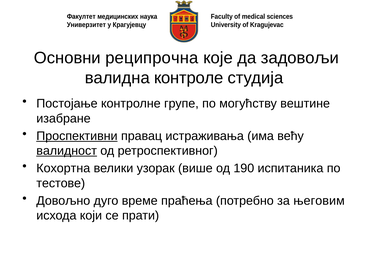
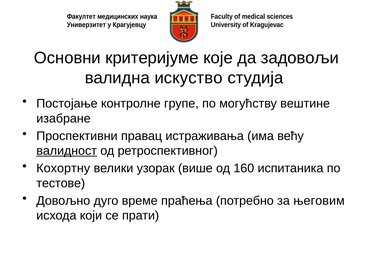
реципрочна: реципрочна -> критеријуме (152, 58)
контроле: контроле -> искуство (189, 78)
Проспективни underline: present -> none (77, 136)
Кохортна: Кохортна -> Кохортну (63, 168)
190: 190 -> 160 (244, 168)
